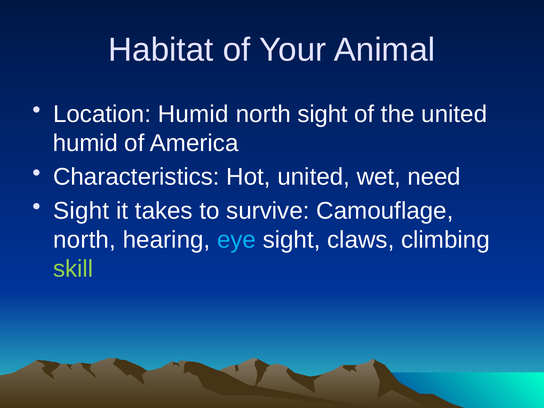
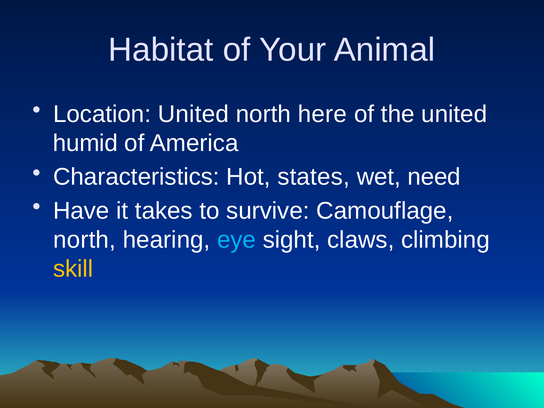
Location Humid: Humid -> United (193, 114)
north sight: sight -> here (322, 114)
Hot united: united -> states (314, 177)
Sight: Sight -> Have (81, 211)
skill colour: light green -> yellow (73, 269)
